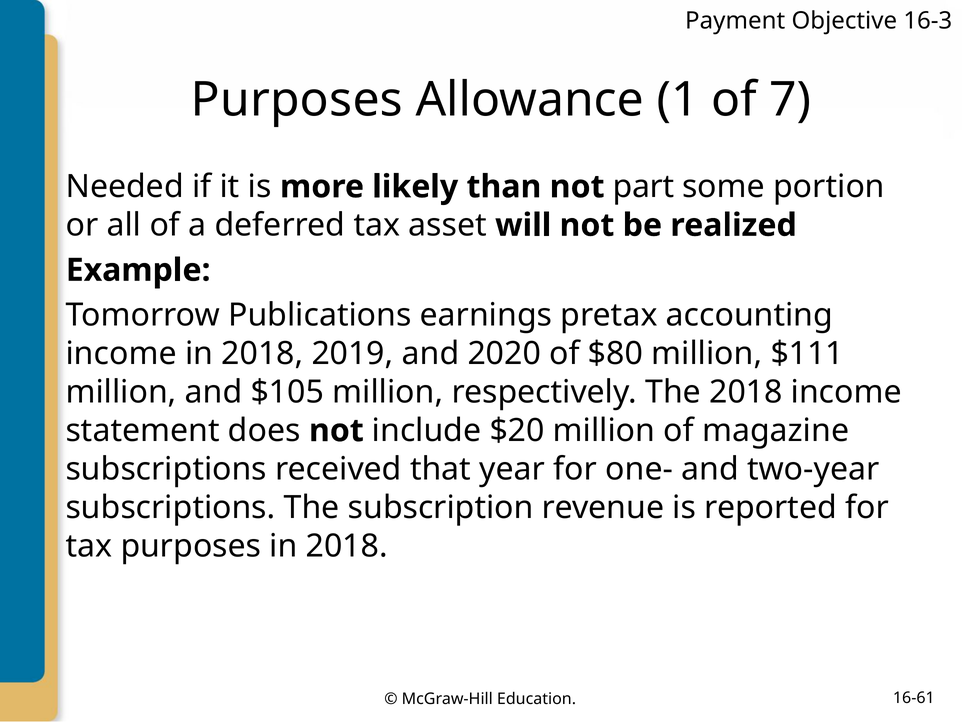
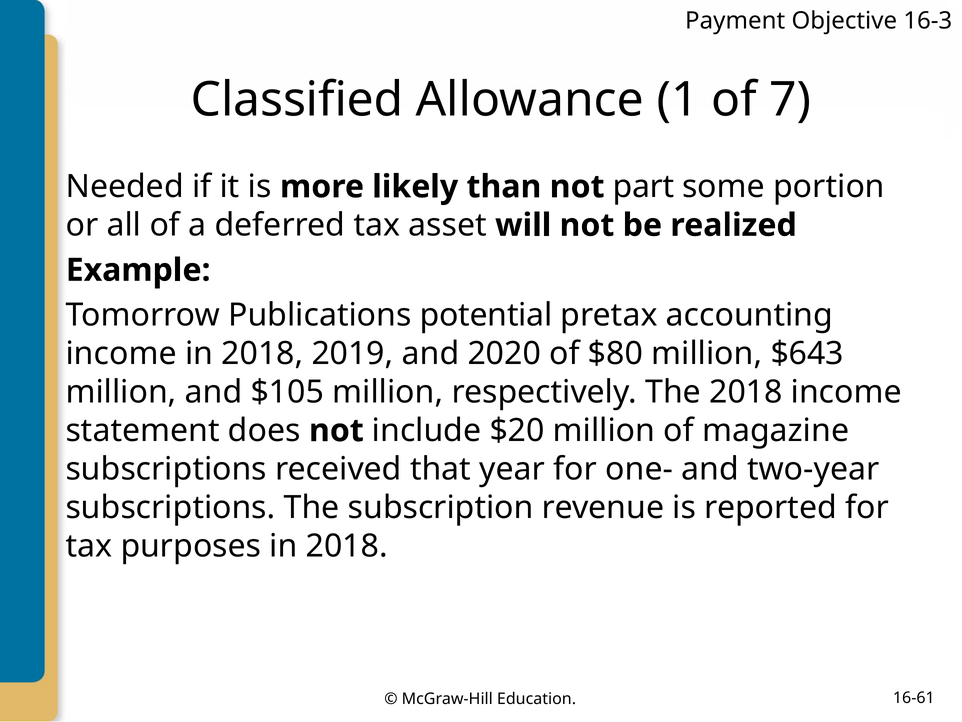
Purposes: Purposes -> Classified (297, 100)
earnings: earnings -> potential (486, 315)
$111: $111 -> $643 (807, 353)
